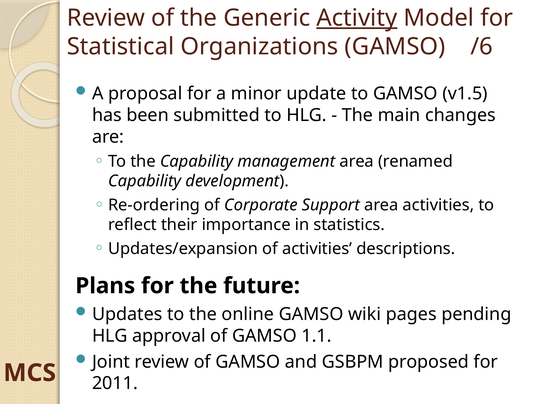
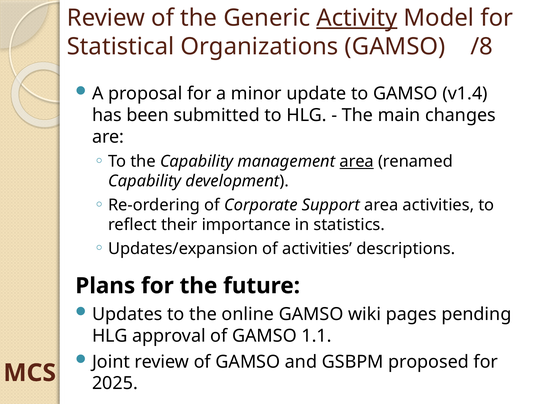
/6: /6 -> /8 (482, 47)
v1.5: v1.5 -> v1.4 (465, 94)
area underline: none -> present (357, 162)
2011: 2011 -> 2025 (115, 384)
